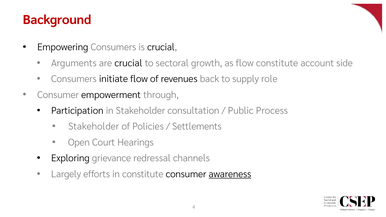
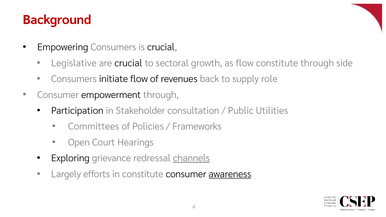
Arguments: Arguments -> Legislative (74, 63)
constitute account: account -> through (317, 63)
Process: Process -> Utilities (272, 111)
Stakeholder: Stakeholder -> Committees (94, 127)
Settlements: Settlements -> Frameworks (197, 127)
channels underline: none -> present (191, 158)
